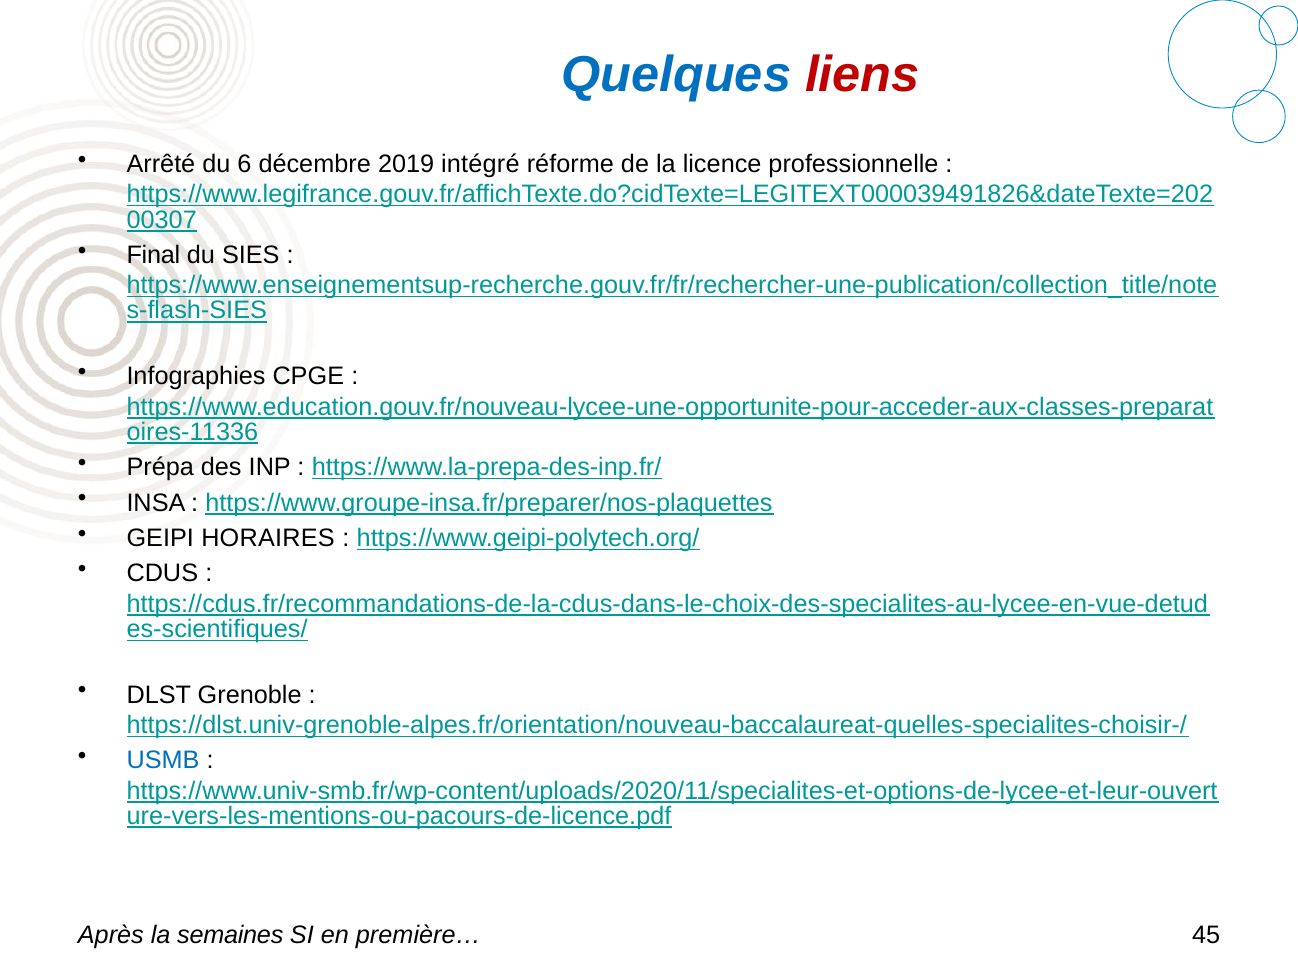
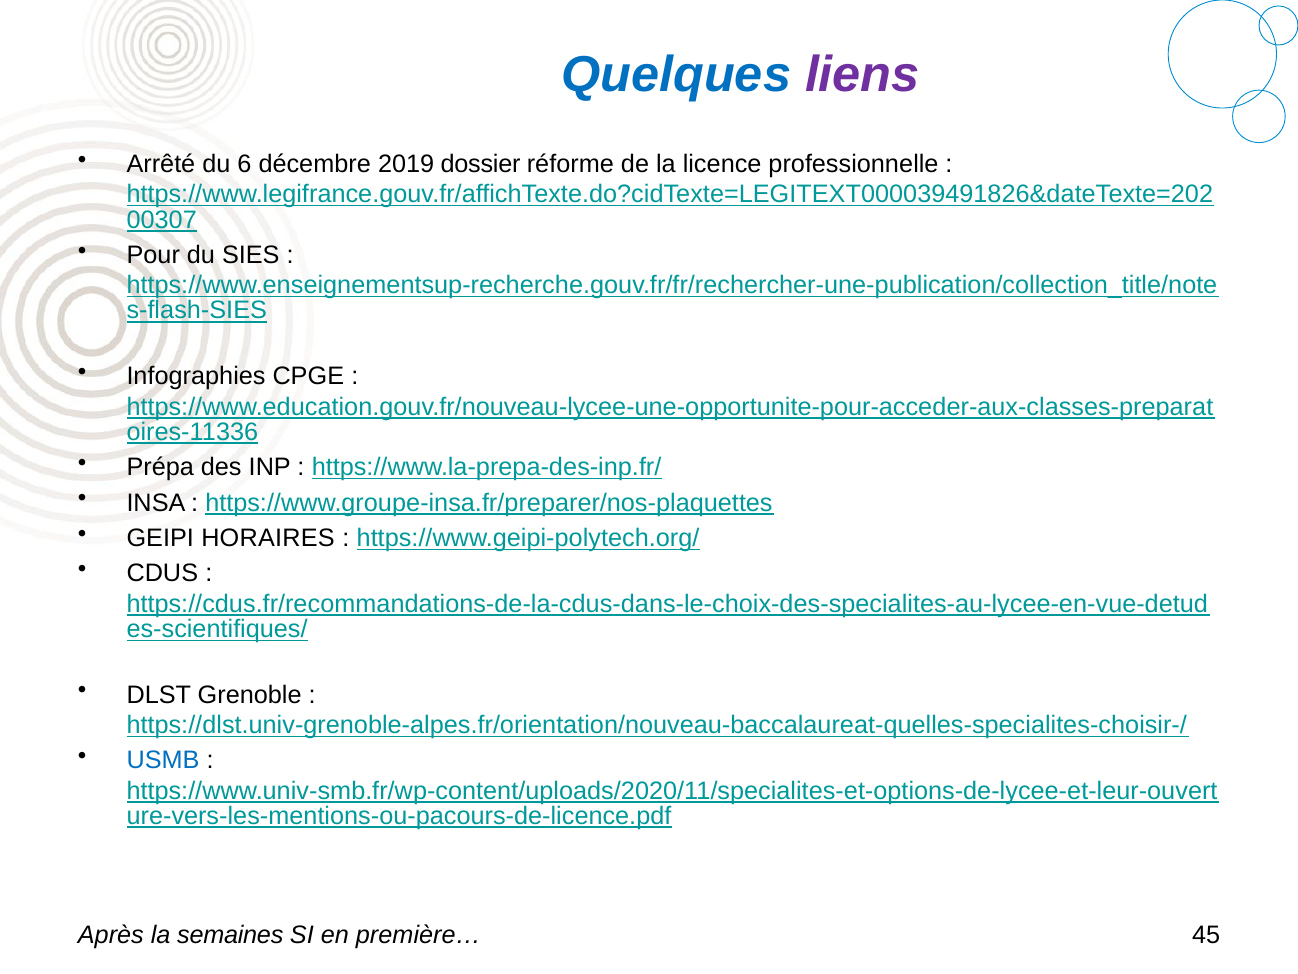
liens colour: red -> purple (862, 75)
intégré: intégré -> dossier (481, 164)
Final: Final -> Pour (153, 255)
